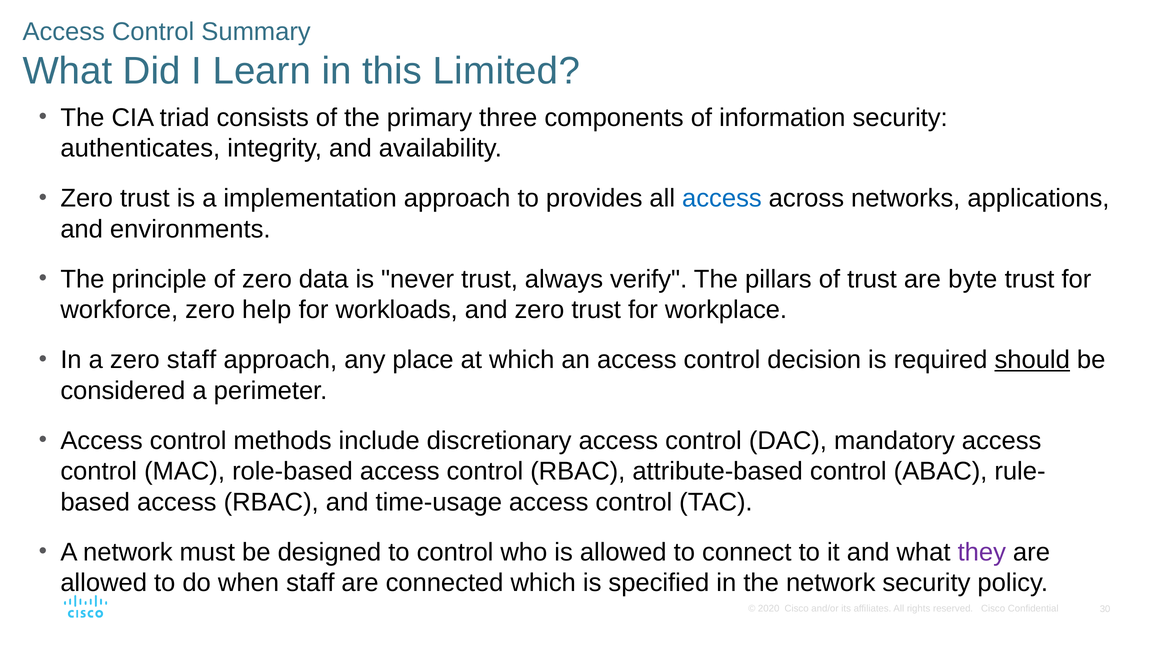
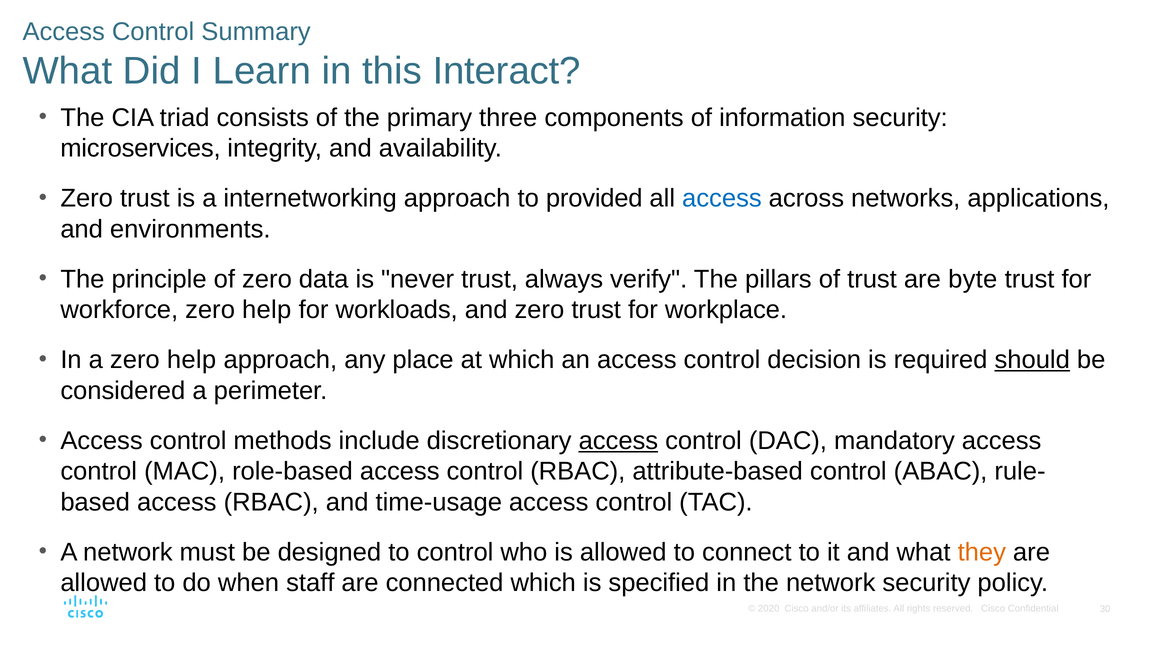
Limited: Limited -> Interact (507, 71)
authenticates: authenticates -> microservices (140, 148)
implementation: implementation -> internetworking (310, 198)
provides: provides -> provided (594, 198)
a zero staff: staff -> help (192, 360)
access underline: none -> present (618, 441)
they colour: purple -> orange (982, 552)
